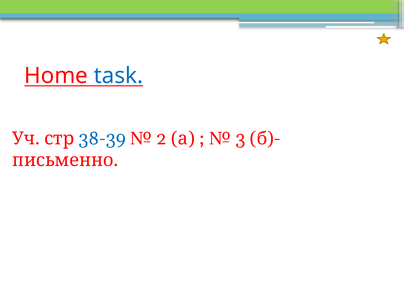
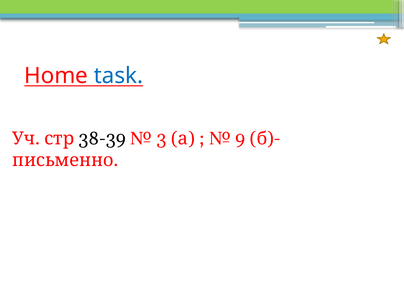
38-39 colour: blue -> black (102, 139)
2: 2 -> 3 (162, 139)
3: 3 -> 9 (240, 139)
